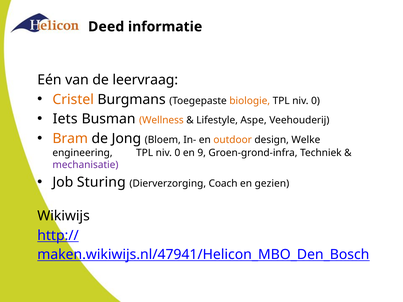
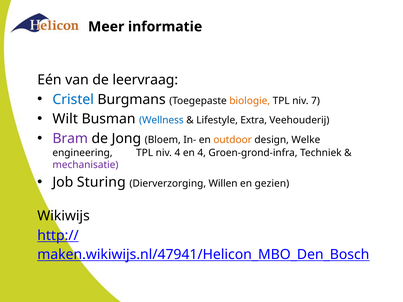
Deed: Deed -> Meer (106, 27)
Cristel colour: orange -> blue (73, 100)
0: 0 -> 7 (315, 101)
Iets: Iets -> Wilt (65, 119)
Wellness colour: orange -> blue (161, 120)
Aspe: Aspe -> Extra (254, 120)
Bram colour: orange -> purple (70, 139)
engineering TPL niv 0: 0 -> 4 (177, 153)
en 9: 9 -> 4 (202, 153)
Coach: Coach -> Willen (223, 184)
